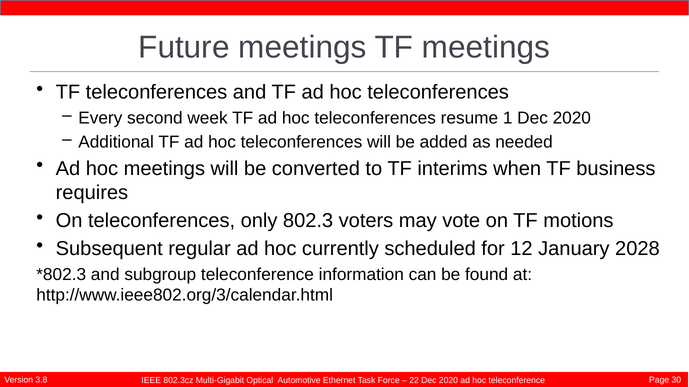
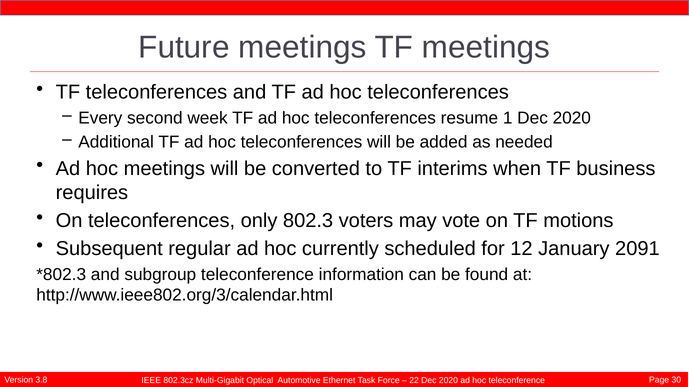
2028: 2028 -> 2091 (637, 249)
